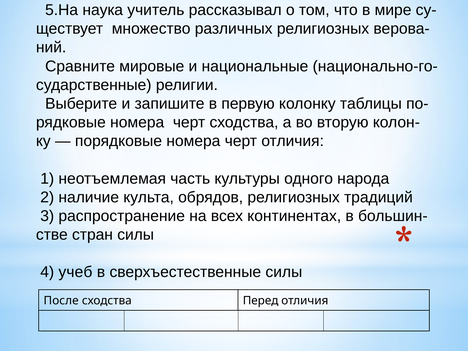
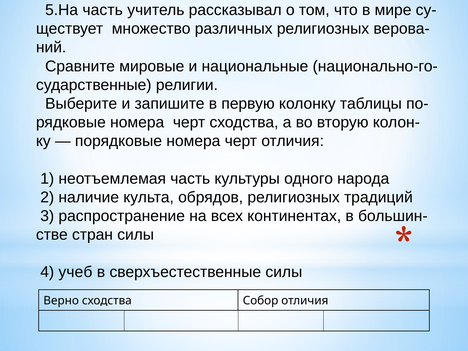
5.На наука: наука -> часть (103, 10)
После: После -> Верно (61, 301)
Перед: Перед -> Собор (261, 301)
